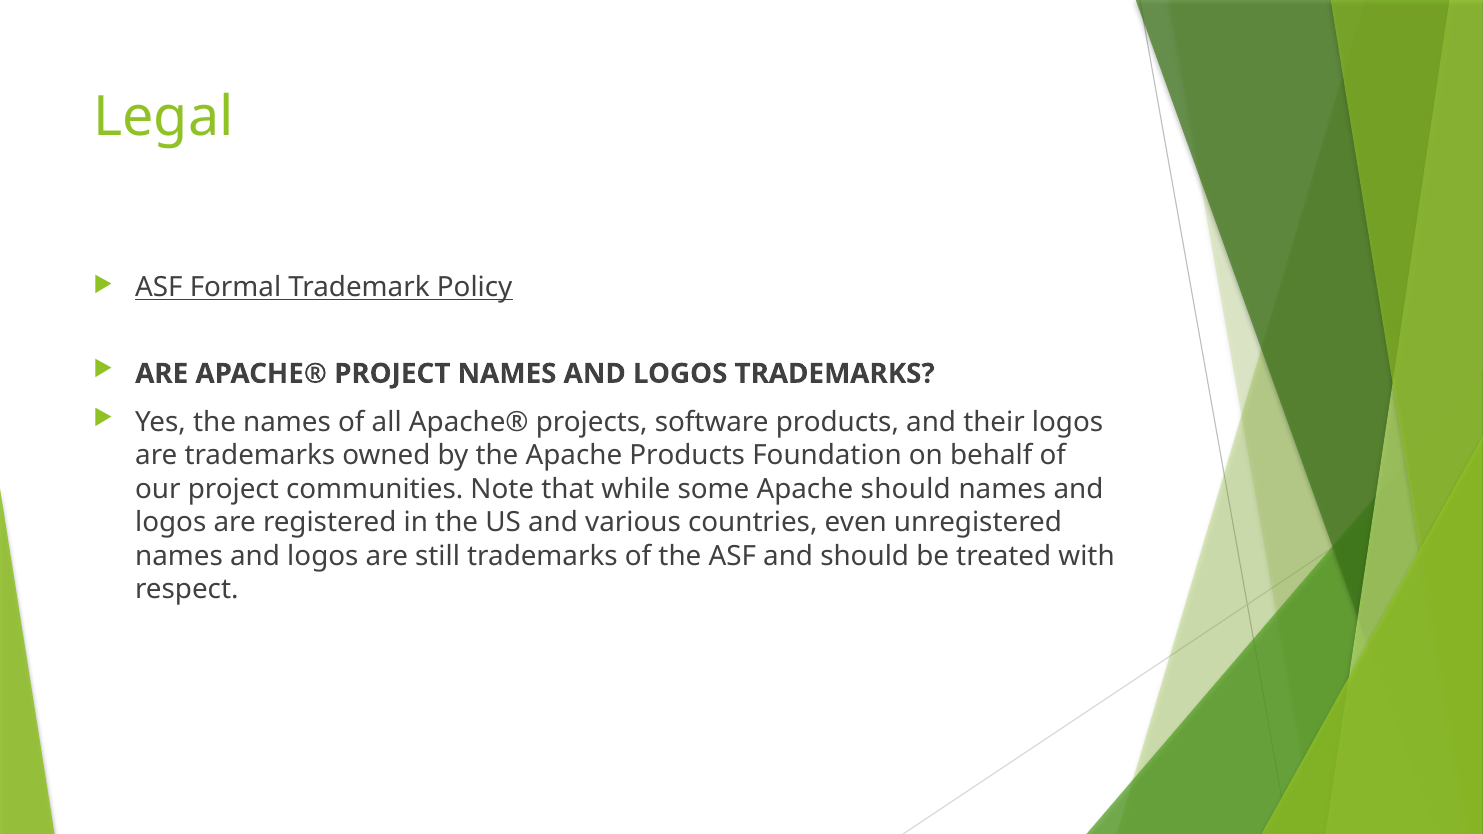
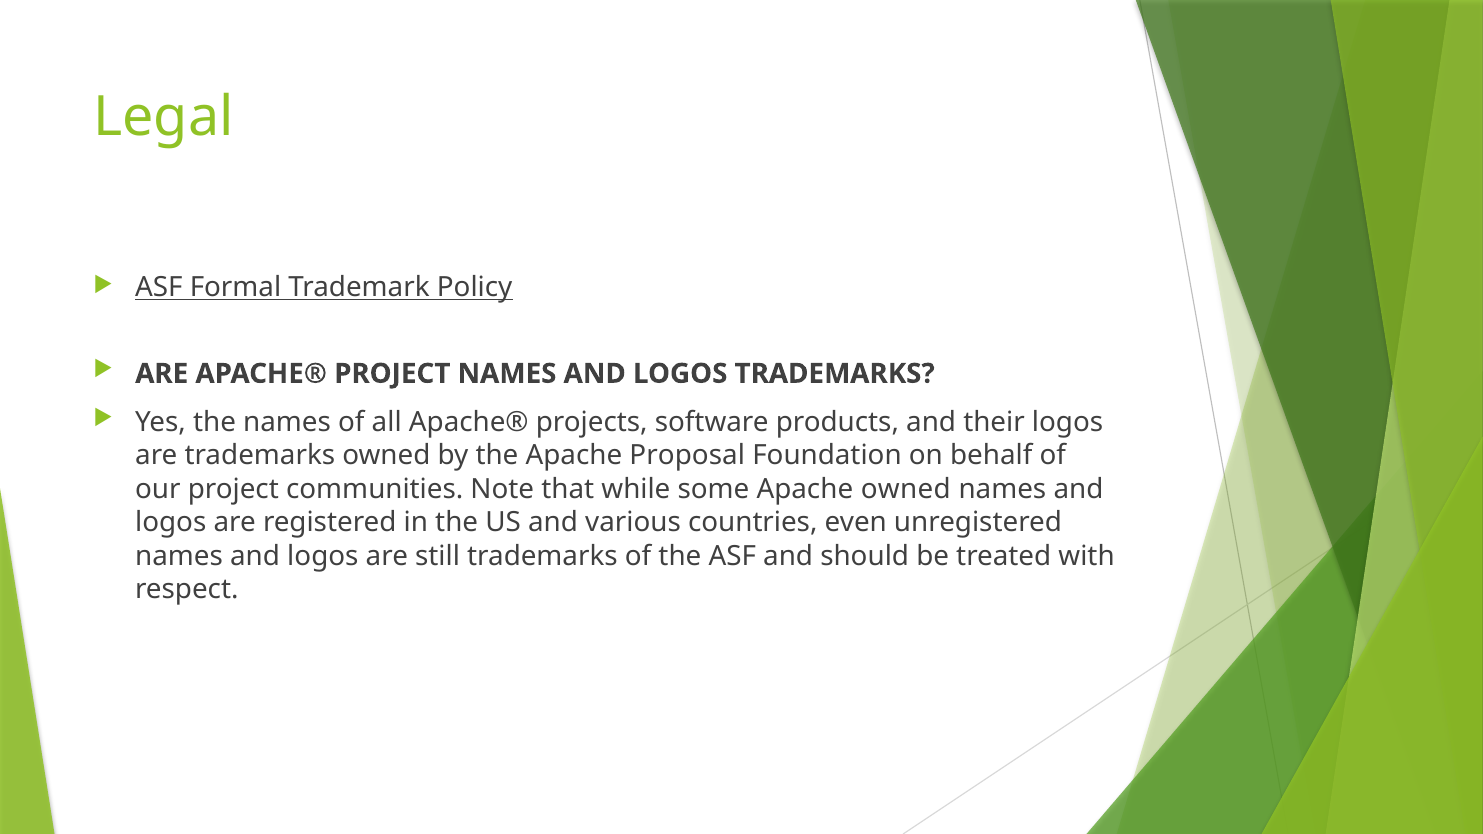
Apache Products: Products -> Proposal (687, 456)
Apache should: should -> owned (906, 489)
